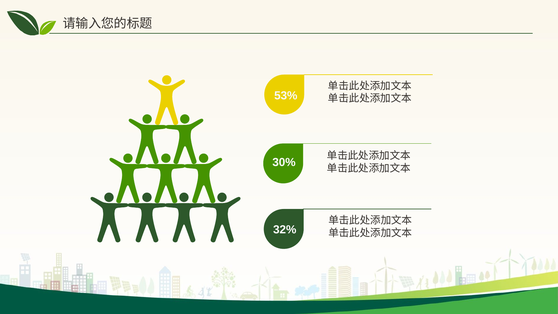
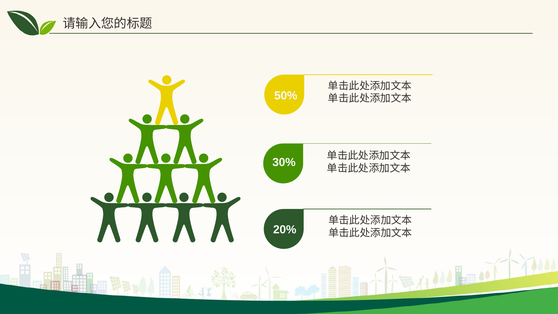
53%: 53% -> 50% (286, 96)
32%: 32% -> 20% (285, 229)
